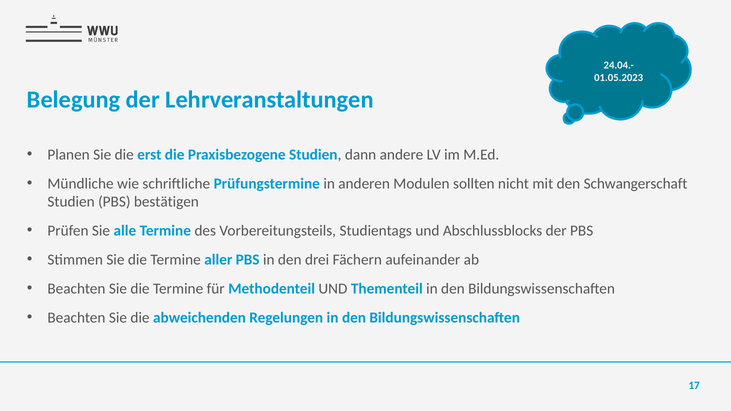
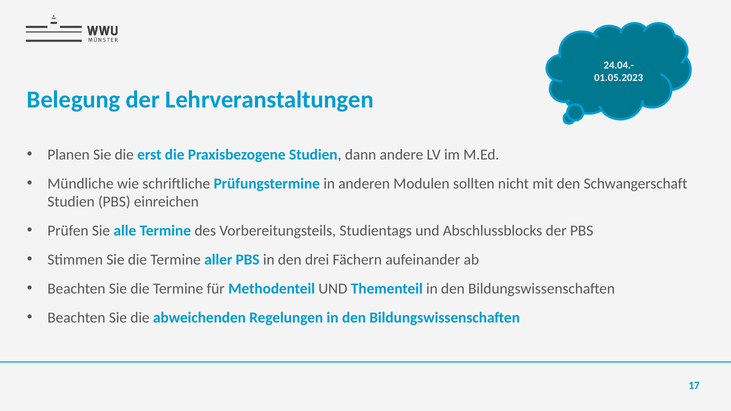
bestätigen: bestätigen -> einreichen (166, 202)
